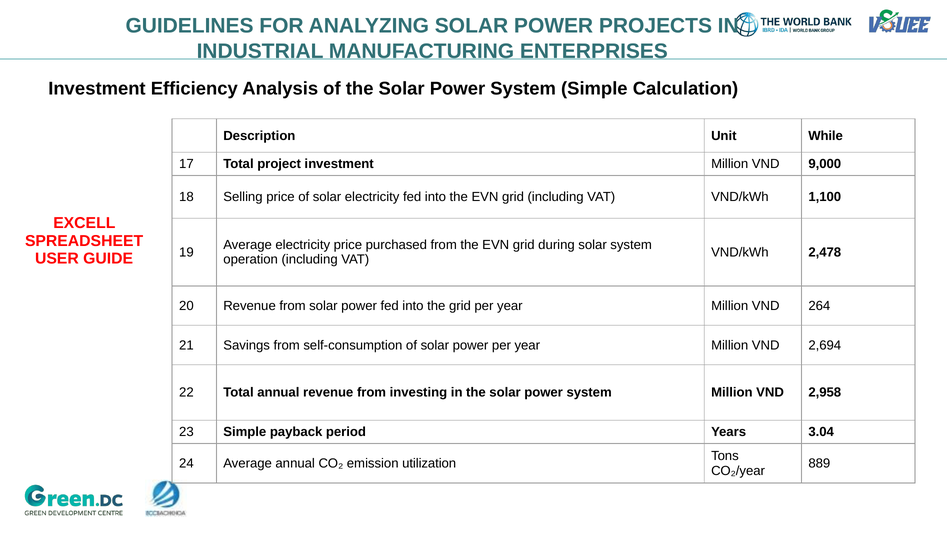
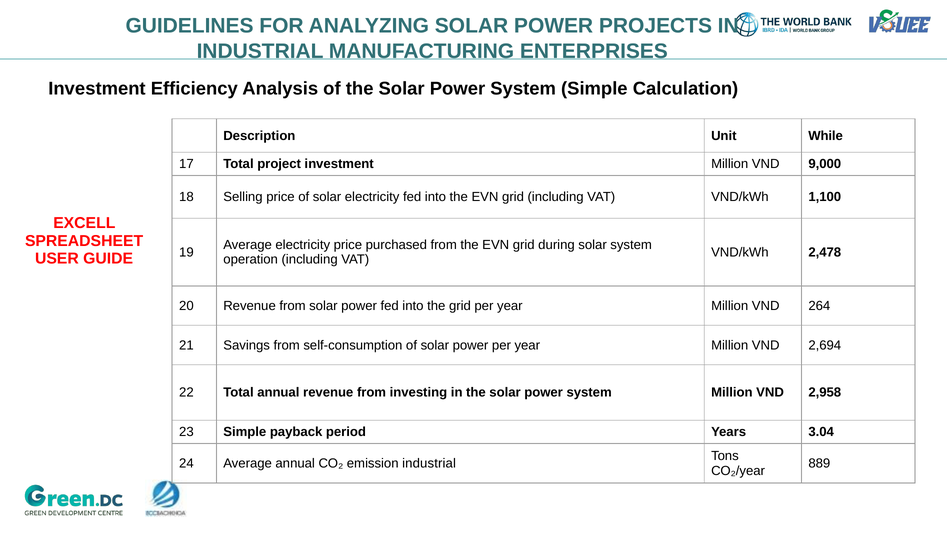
emission utilization: utilization -> industrial (429, 463)
